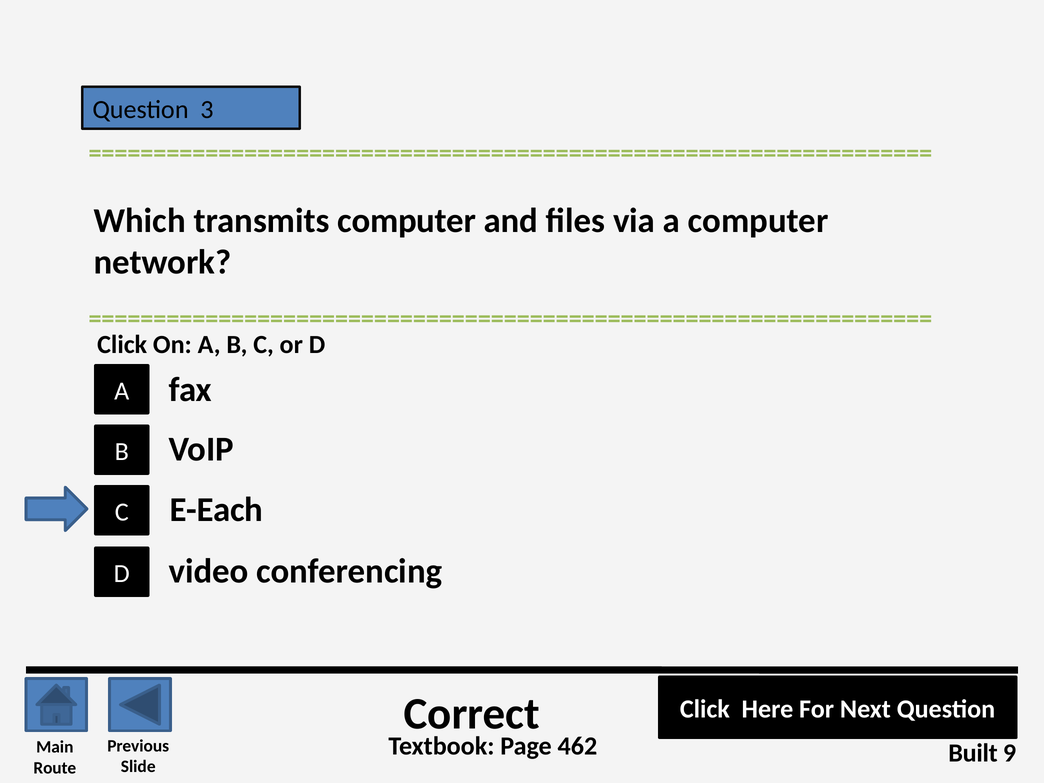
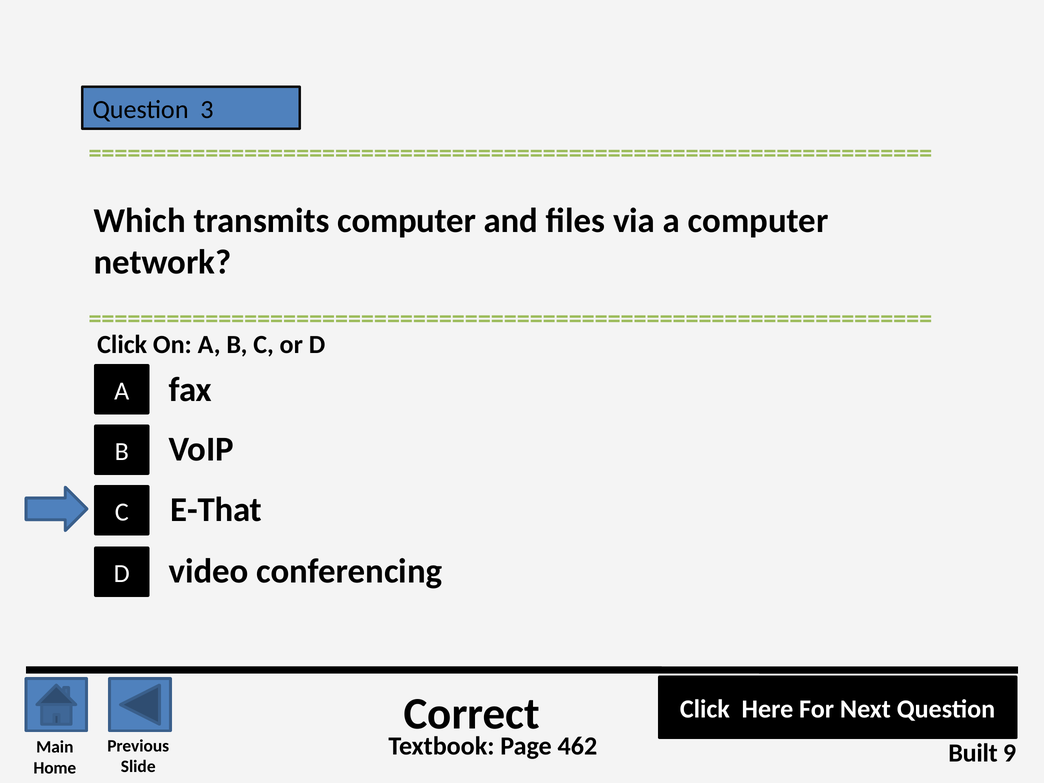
E-Each: E-Each -> E-That (216, 510)
Route: Route -> Home (55, 768)
